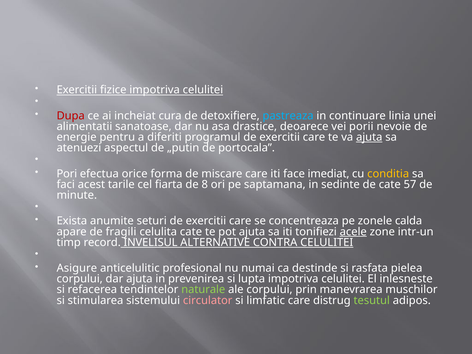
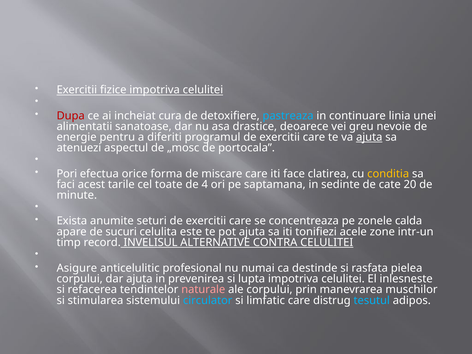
porii: porii -> greu (361, 126)
„putin: „putin -> „mosc (183, 148)
imediat: imediat -> clatirea (328, 174)
fiarta: fiarta -> toate (169, 184)
8: 8 -> 4 (205, 184)
57: 57 -> 20 (410, 184)
fragili: fragili -> sucuri (121, 232)
celulita cate: cate -> este (191, 232)
acele underline: present -> none (353, 232)
naturale colour: light green -> pink (203, 290)
circulator colour: pink -> light blue (208, 300)
tesutul colour: light green -> light blue (372, 300)
